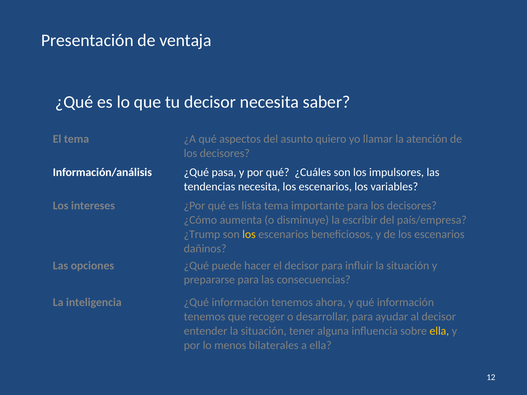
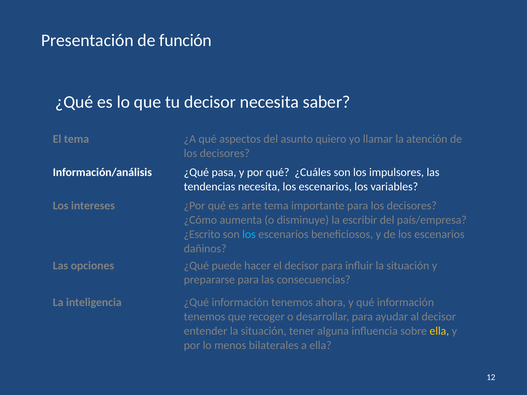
ventaja: ventaja -> función (185, 40)
lista: lista -> arte (251, 206)
¿Trump: ¿Trump -> ¿Escrito (202, 234)
los colour: yellow -> light blue (249, 234)
